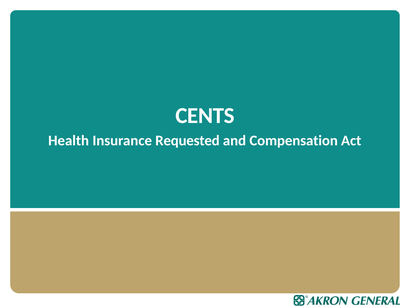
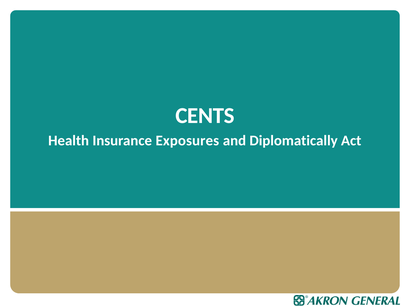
Requested: Requested -> Exposures (187, 141)
Compensation: Compensation -> Diplomatically (294, 141)
